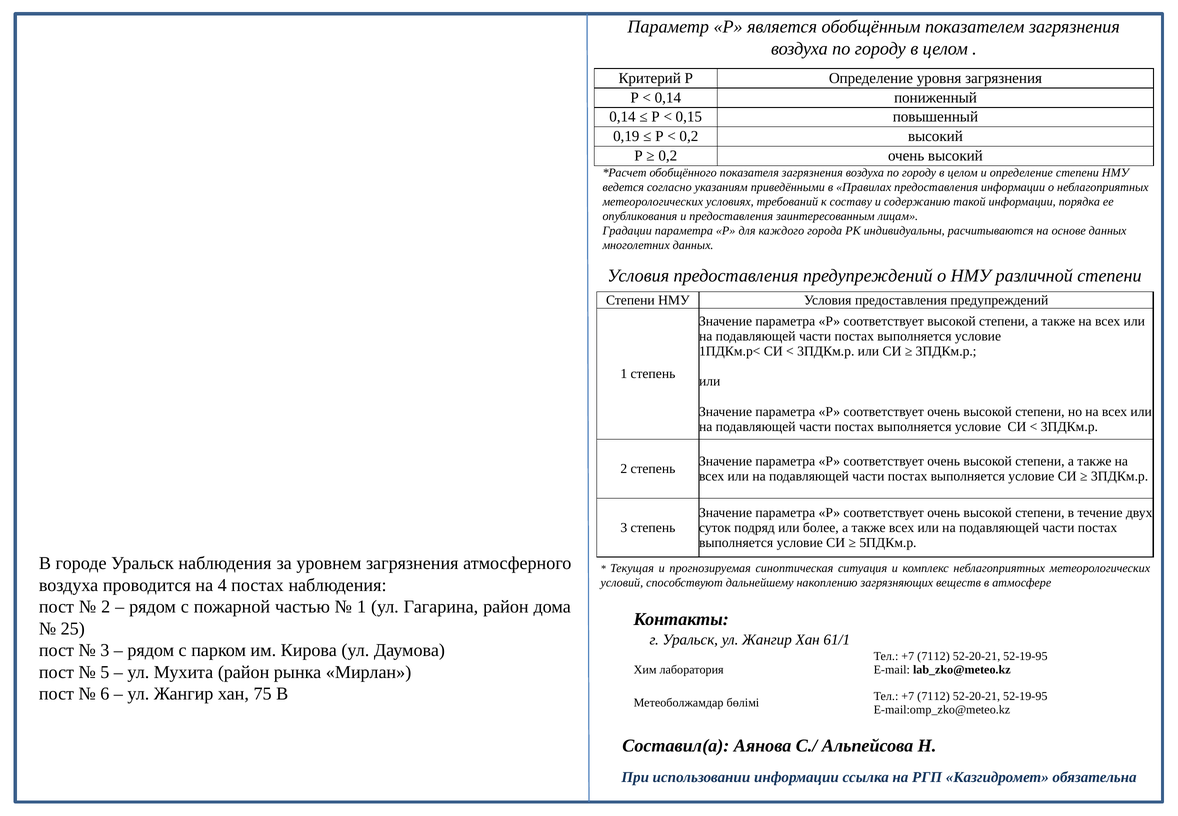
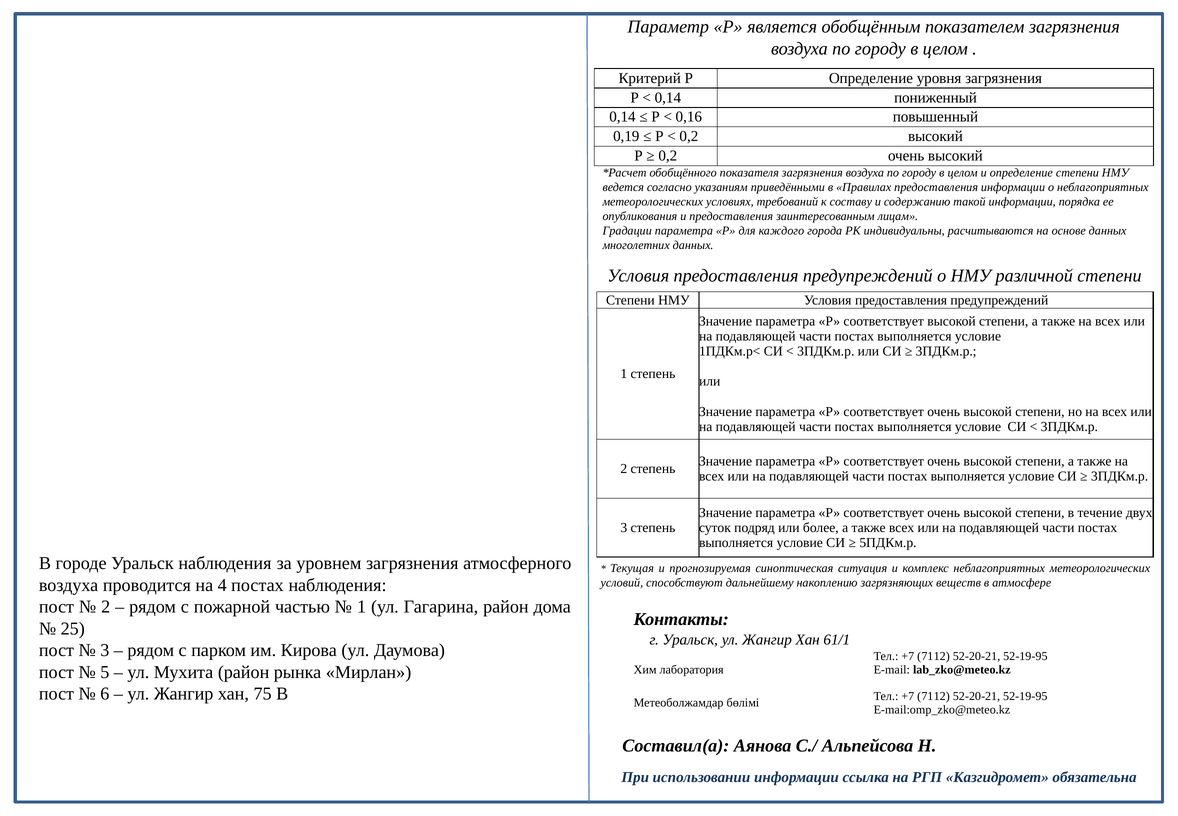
0,15: 0,15 -> 0,16 (689, 117)
